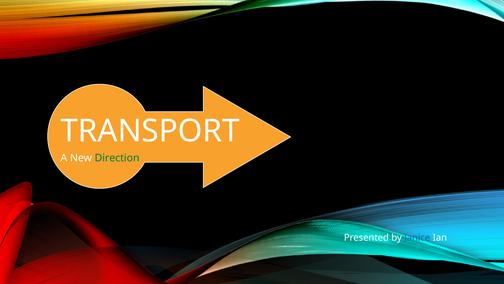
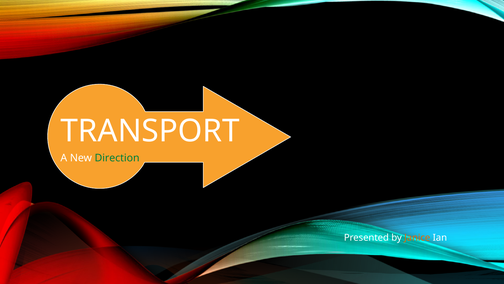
Janice colour: blue -> orange (417, 237)
